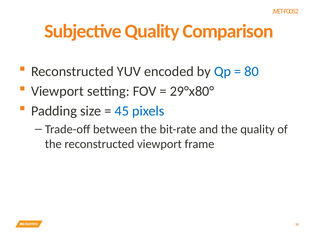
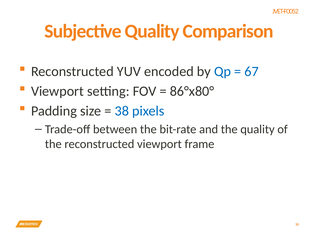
80: 80 -> 67 (252, 72)
29°x80°: 29°x80° -> 86°x80° (192, 92)
45: 45 -> 38 (122, 111)
